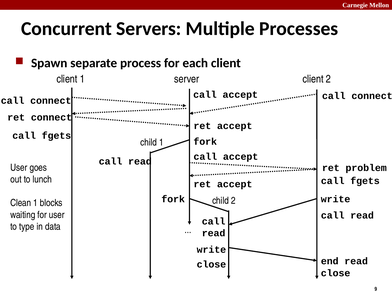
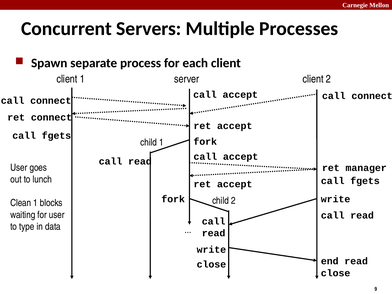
problem: problem -> manager (366, 168)
